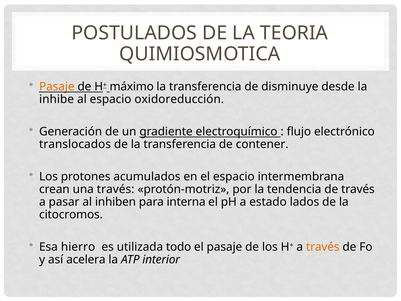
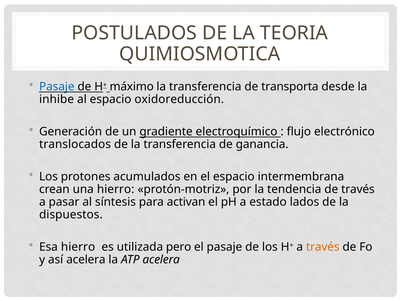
Pasaje colour: orange -> blue (57, 87)
disminuye: disminuye -> transporta (290, 87)
contener: contener -> ganancia (262, 144)
una través: través -> hierro (116, 189)
inhiben: inhiben -> síntesis (115, 202)
interna: interna -> activan (186, 202)
citocromos: citocromos -> dispuestos (71, 214)
todo: todo -> pero (179, 247)
ATP interior: interior -> acelera (161, 259)
